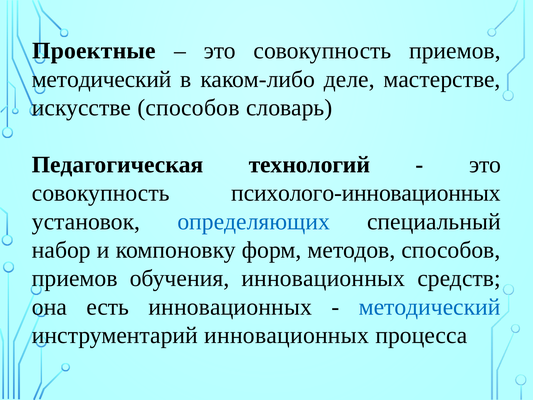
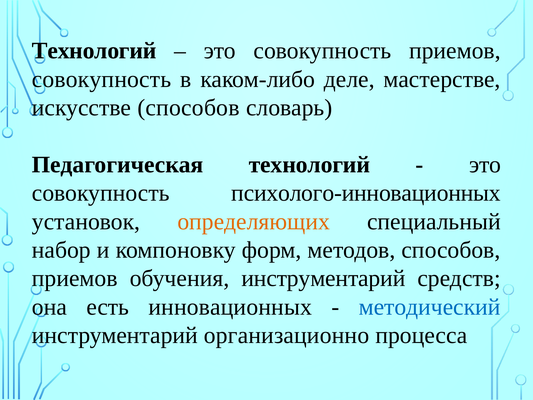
Проектные: Проектные -> Технологий (94, 51)
методический: методический -> совокупность (102, 79)
определяющих colour: blue -> orange (254, 221)
обучения инновационных: инновационных -> инструментарий (323, 278)
инструментарий инновационных: инновационных -> организационно (287, 335)
